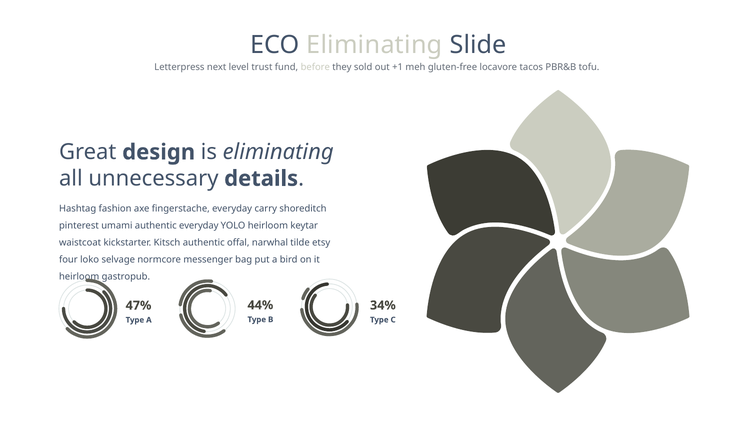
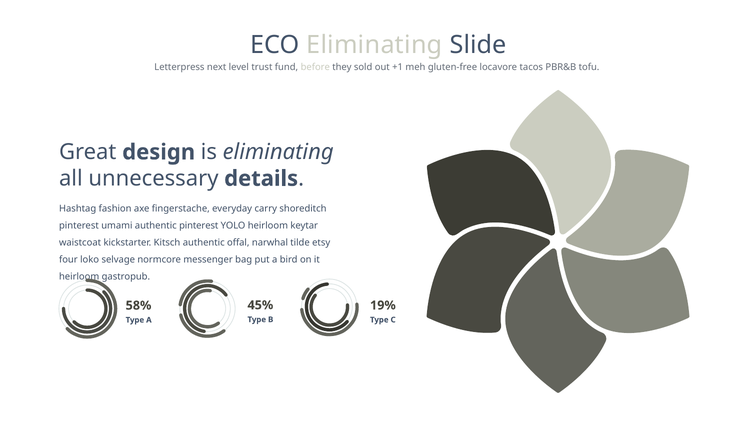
authentic everyday: everyday -> pinterest (199, 226)
44%: 44% -> 45% (260, 305)
34%: 34% -> 19% (383, 306)
47%: 47% -> 58% (138, 306)
